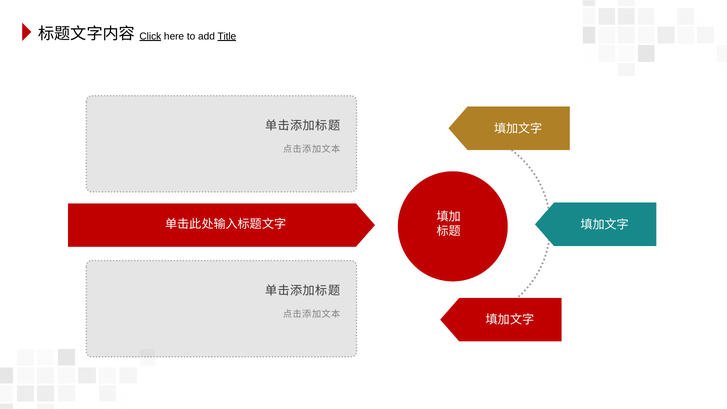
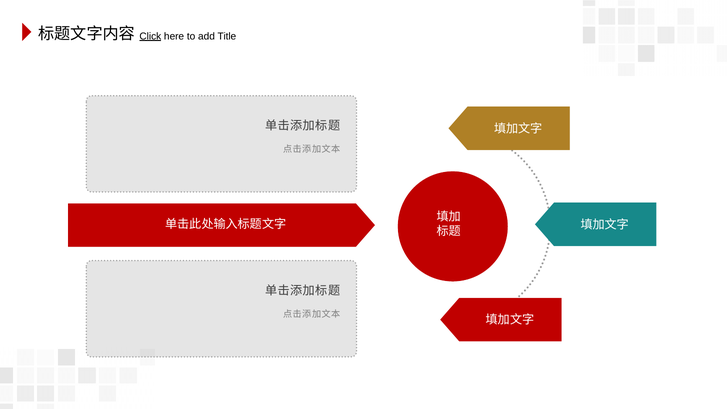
Title underline: present -> none (227, 36)
